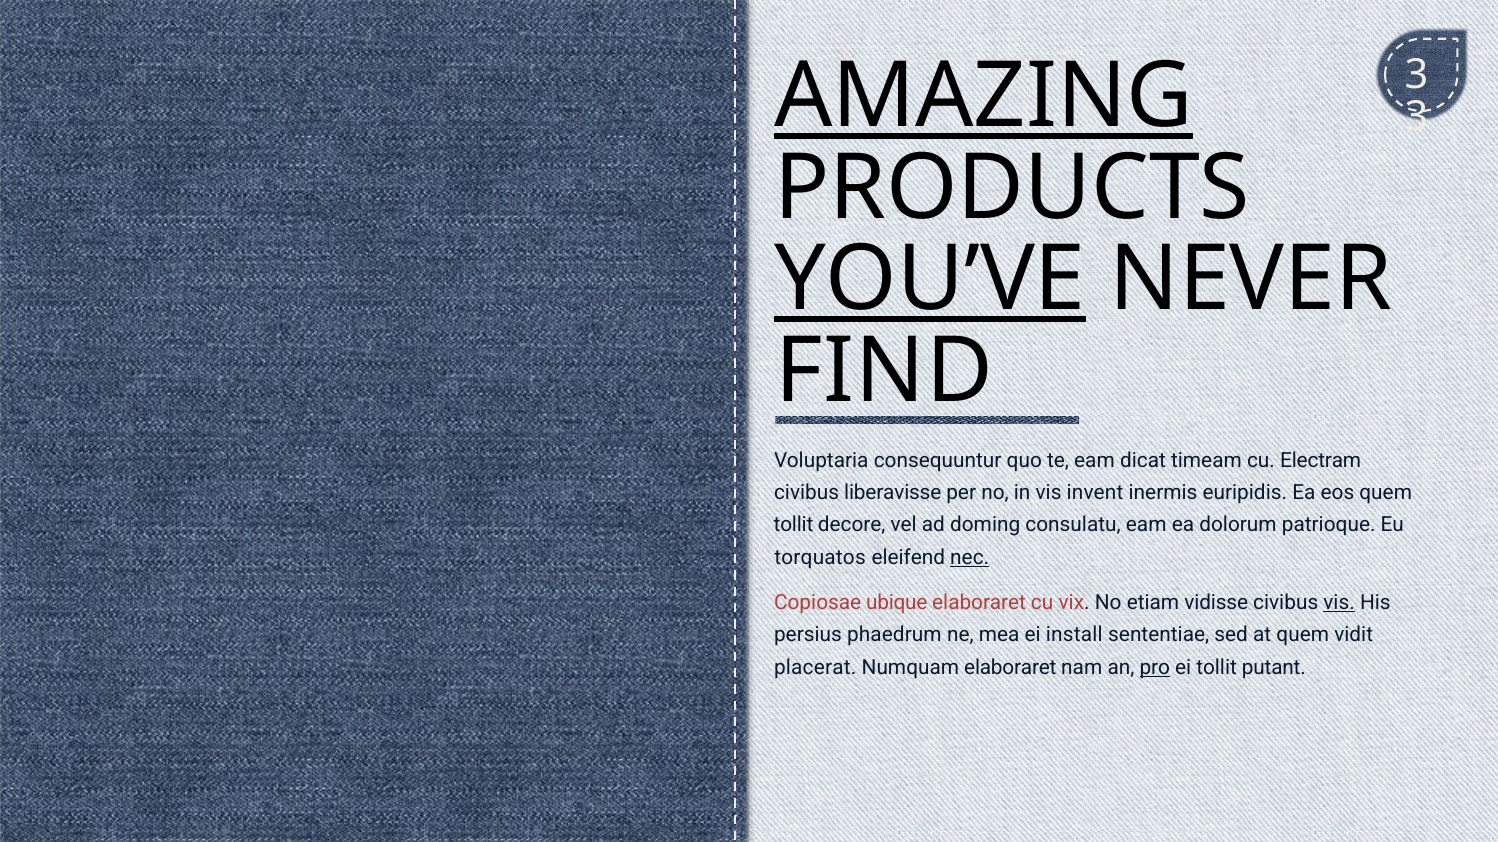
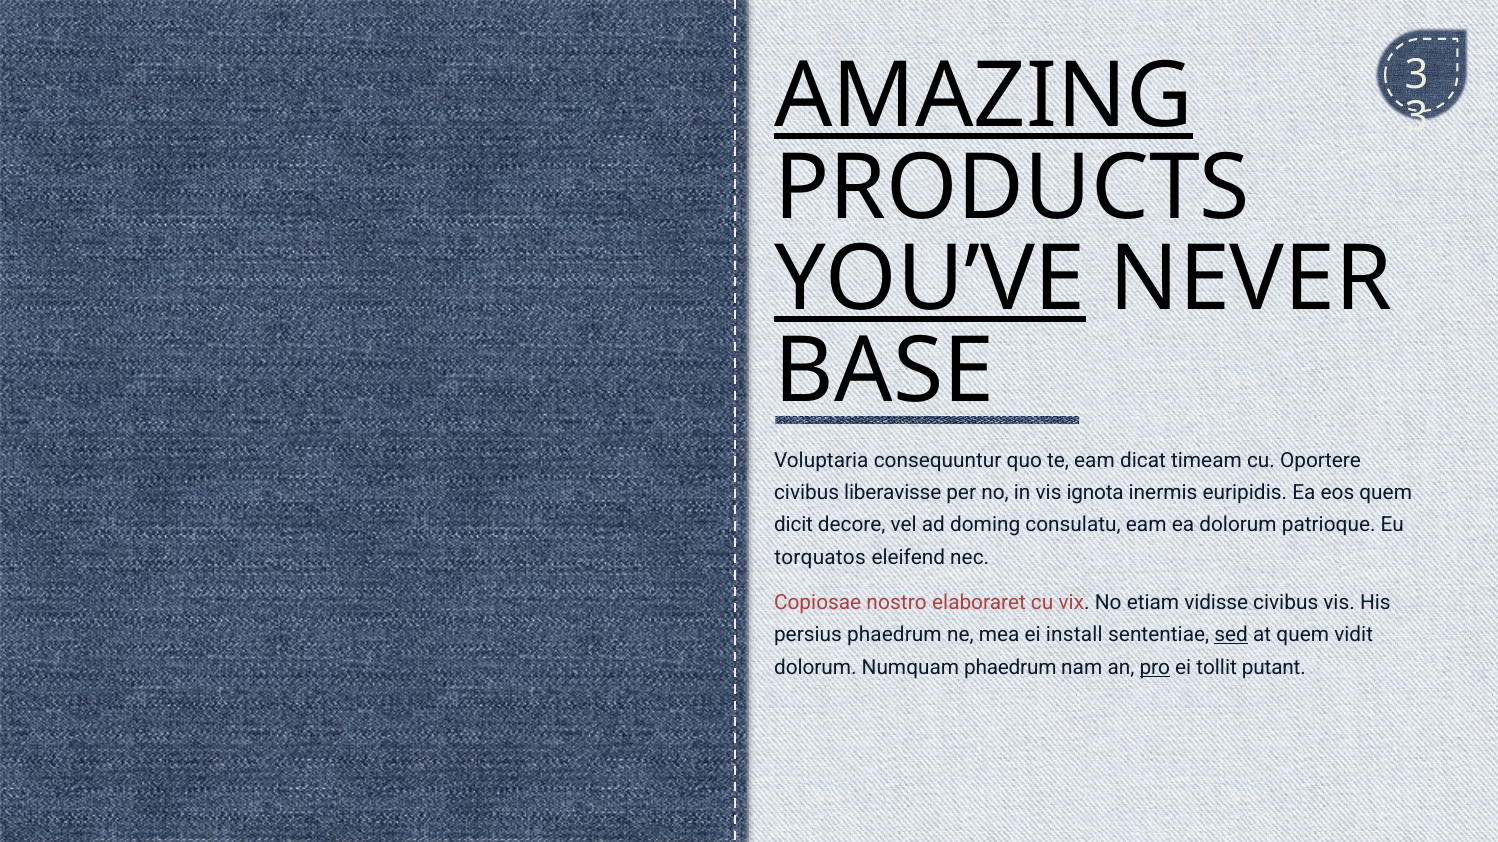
FIND: FIND -> BASE (884, 371)
Electram: Electram -> Oportere (1321, 460)
invent: invent -> ignota (1095, 493)
tollit: tollit -> dicit (794, 525)
nec underline: present -> none (970, 558)
ubique: ubique -> nostro (897, 603)
vis underline: present -> none (1339, 603)
sed underline: none -> present (1231, 635)
placerat: placerat -> dolorum (815, 668)
Numquam elaboraret: elaboraret -> phaedrum (1010, 668)
